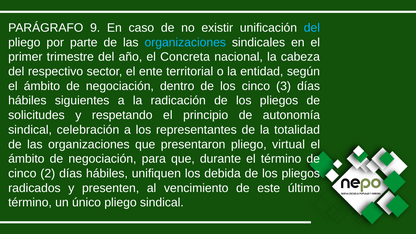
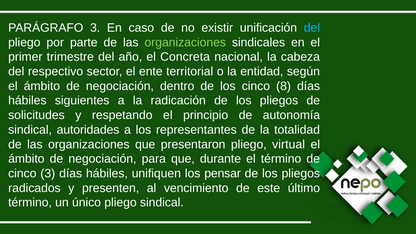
PARÁGRAFO 9: 9 -> 3 (95, 28)
organizaciones colour: light blue -> light green (185, 42)
3: 3 -> 8 (284, 86)
celebración: celebración -> autoridades (88, 130)
cinco 2: 2 -> 3 (48, 173)
debida: debida -> pensar (223, 173)
